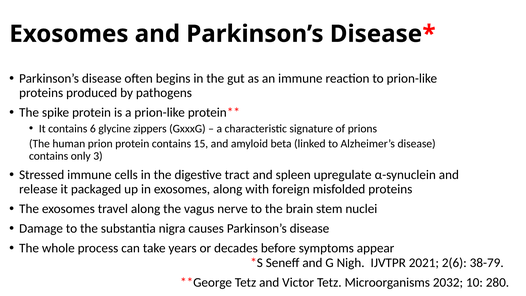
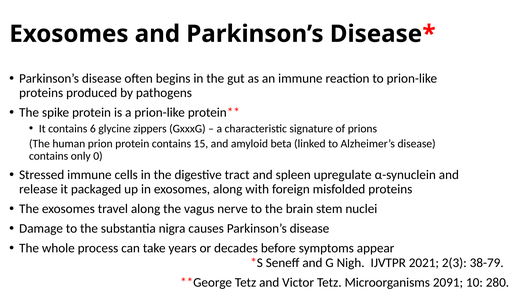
3: 3 -> 0 (98, 156)
2(6: 2(6 -> 2(3 (454, 263)
2032: 2032 -> 2091 (448, 282)
